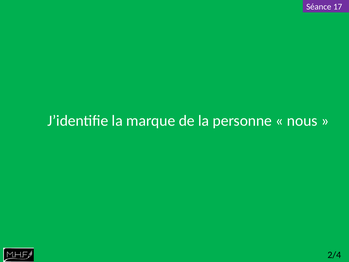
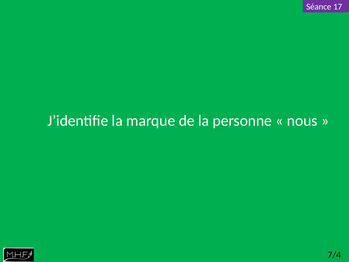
2/4: 2/4 -> 7/4 (334, 255)
